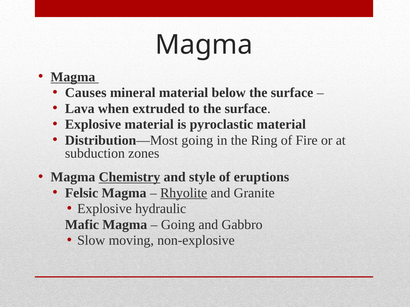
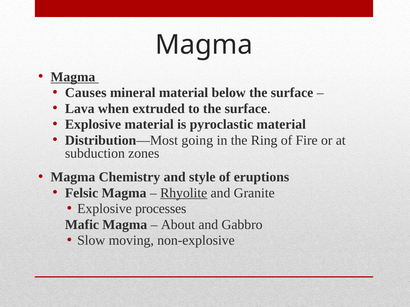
Chemistry underline: present -> none (129, 177)
hydraulic: hydraulic -> processes (161, 209)
Going: Going -> About (178, 225)
